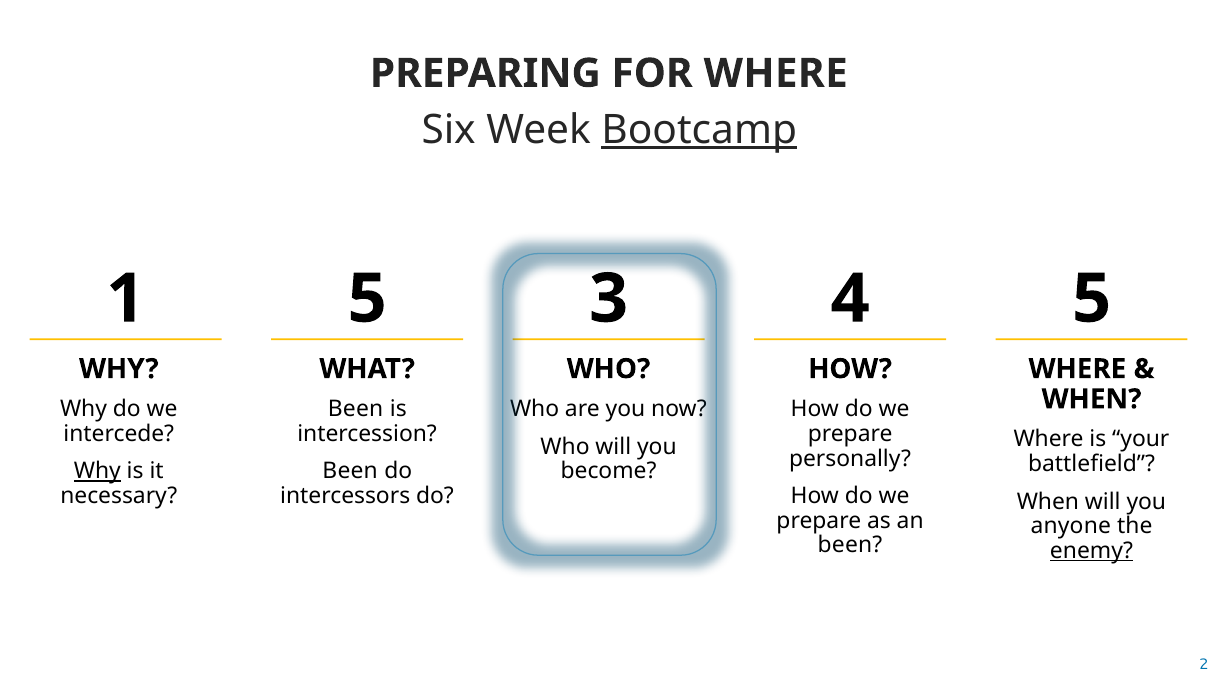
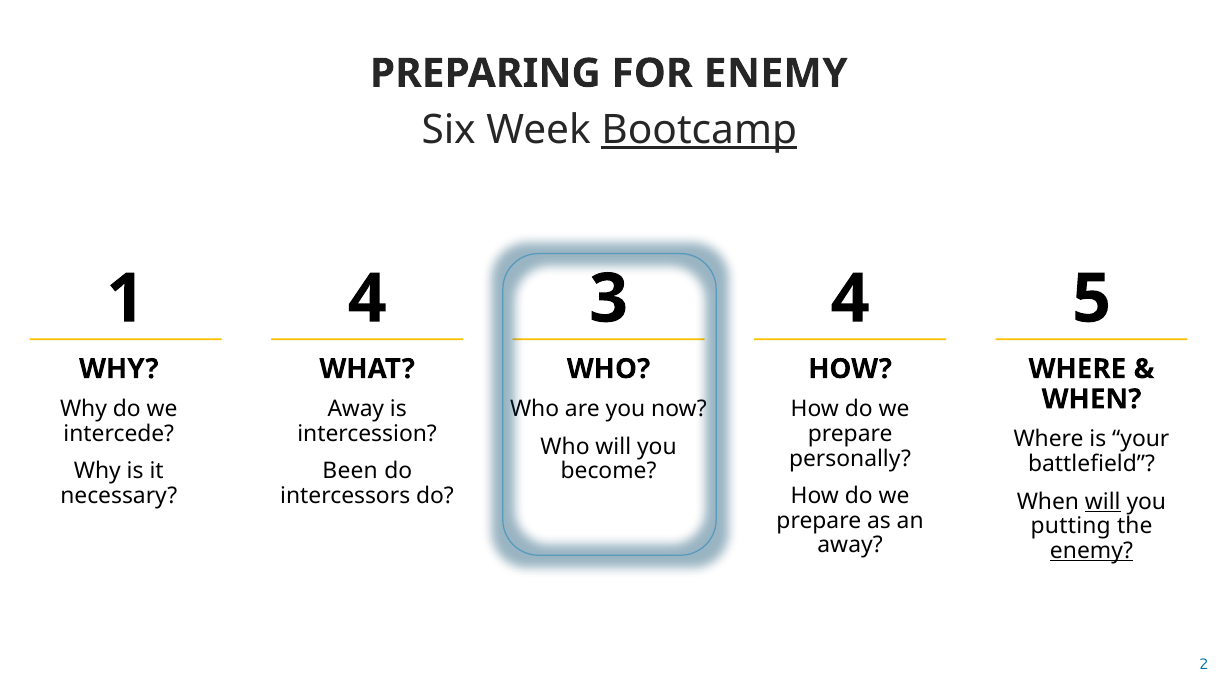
FOR WHERE: WHERE -> ENEMY (776, 73)
1 5: 5 -> 4 (367, 299)
Been: Been -> Away (356, 409)
Why underline: present -> none (97, 471)
will underline: none -> present (1103, 501)
anyone: anyone -> putting (1071, 526)
been: been -> away (850, 545)
